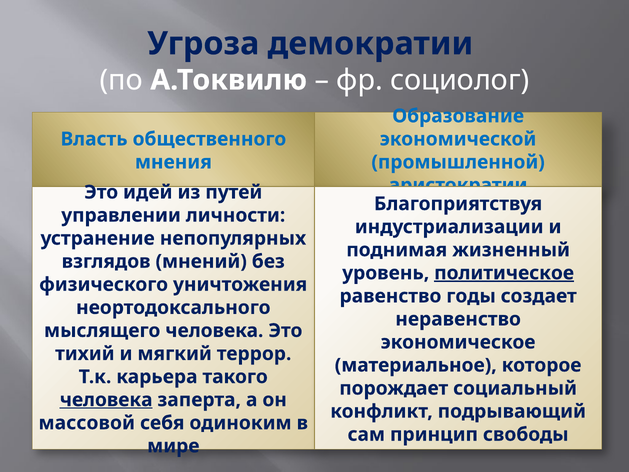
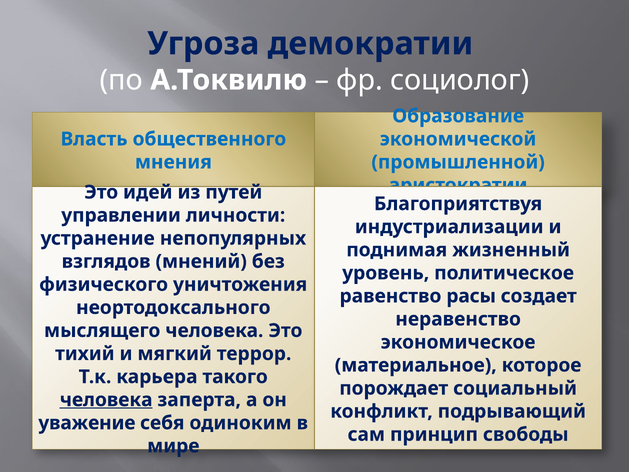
политическое underline: present -> none (504, 273)
годы: годы -> расы (471, 296)
массовой: массовой -> уважение (87, 423)
